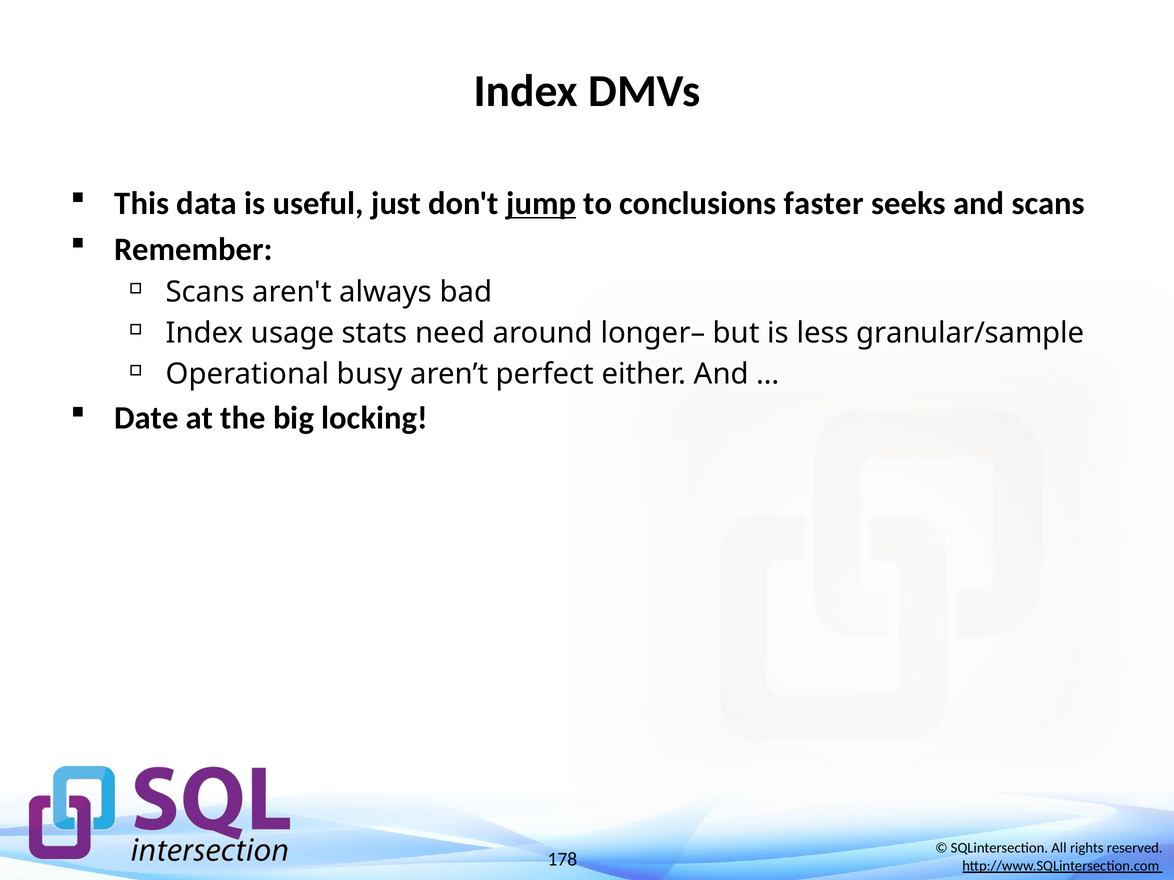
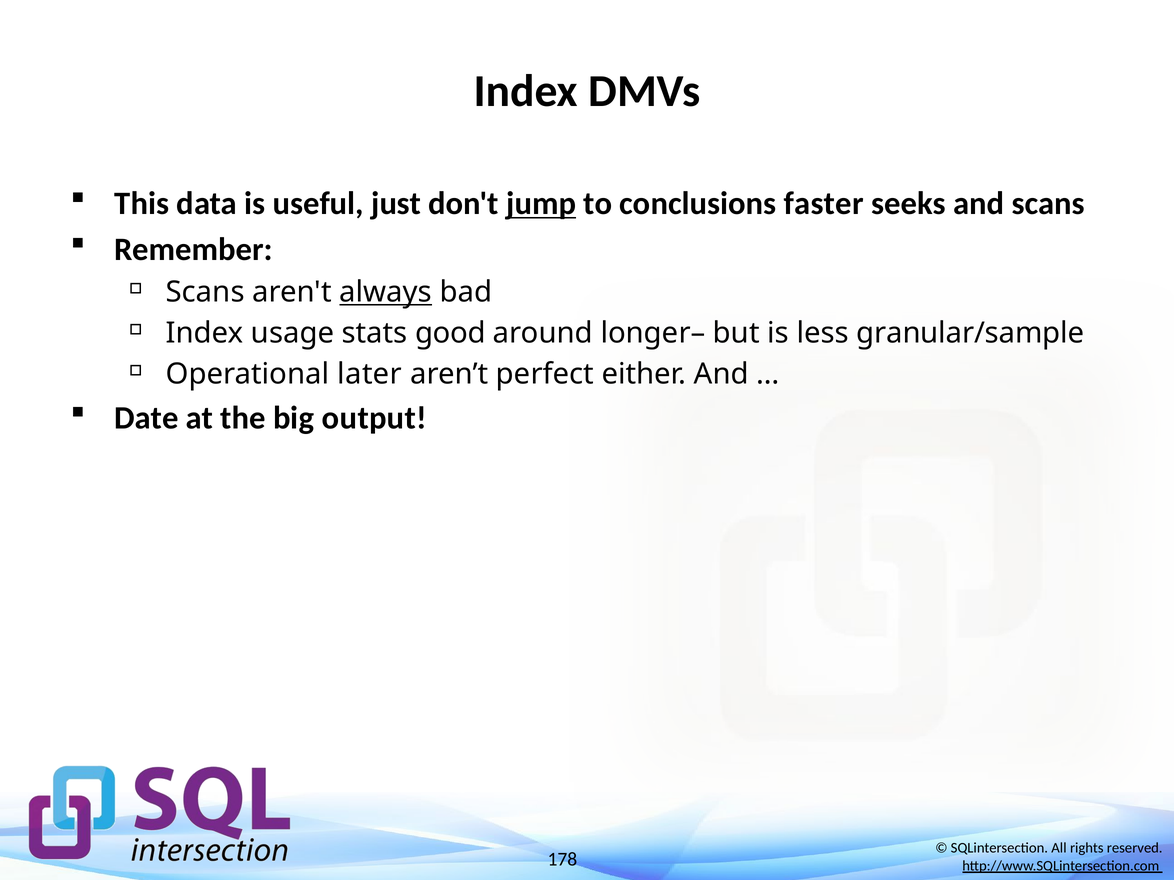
always underline: none -> present (386, 292)
need: need -> good (450, 333)
busy: busy -> later (370, 374)
locking: locking -> output (374, 418)
